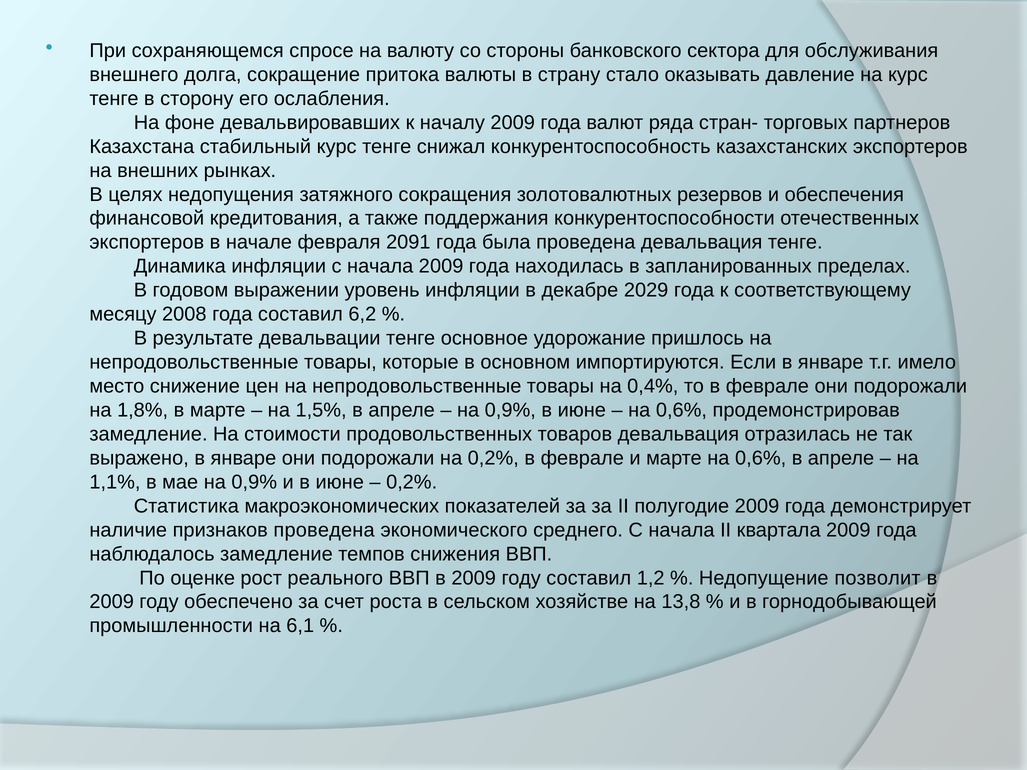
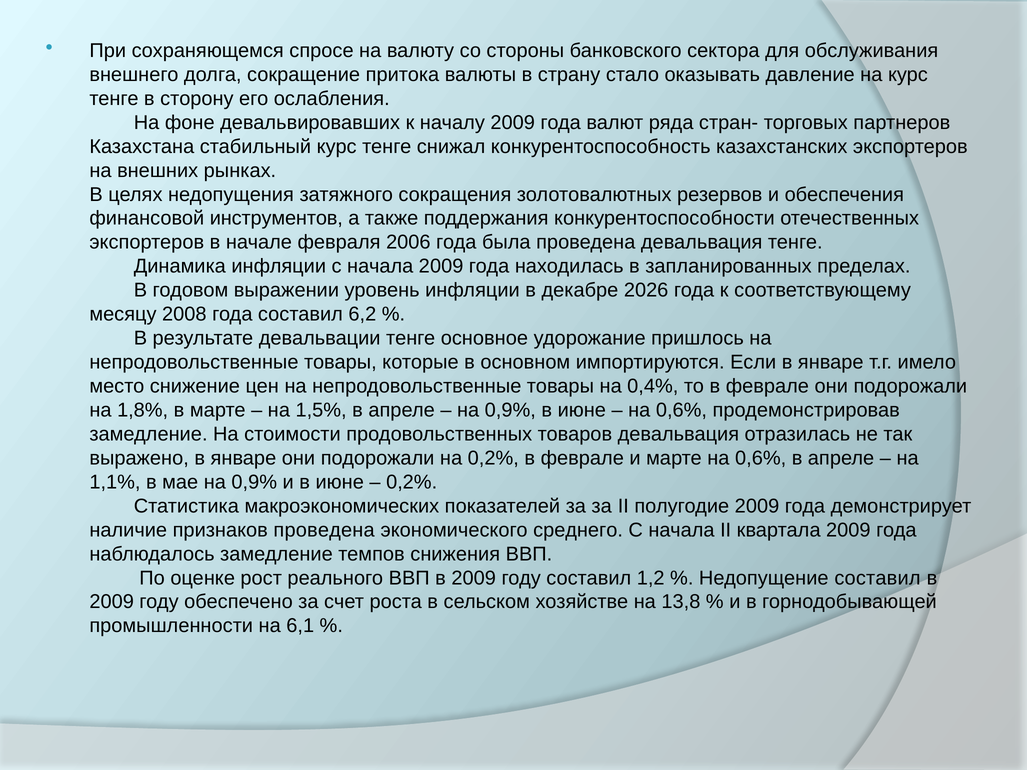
кредитования: кредитования -> инструментов (276, 218)
2091: 2091 -> 2006 (408, 242)
2029: 2029 -> 2026 (646, 290)
Недопущение позволит: позволит -> составил (877, 578)
